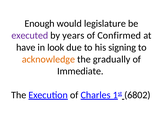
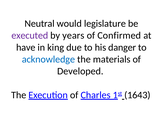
Enough: Enough -> Neutral (40, 24)
look: look -> king (56, 47)
signing: signing -> danger (122, 47)
acknowledge colour: orange -> blue (48, 59)
gradually: gradually -> materials (112, 59)
Immediate: Immediate -> Developed (80, 71)
6802: 6802 -> 1643 (137, 95)
